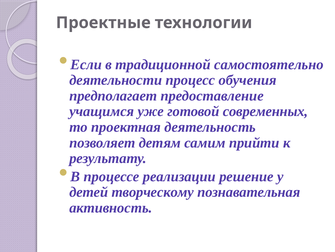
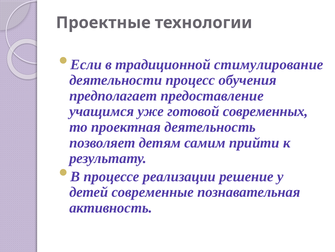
самостоятельно: самостоятельно -> стимулирование (269, 64)
творческому: творческому -> современные (153, 192)
